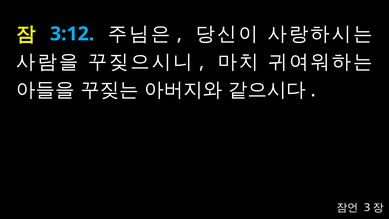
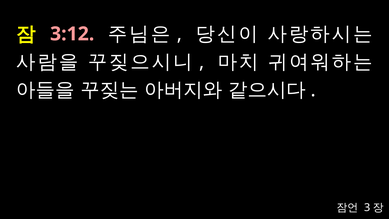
3:12 colour: light blue -> pink (72, 34)
